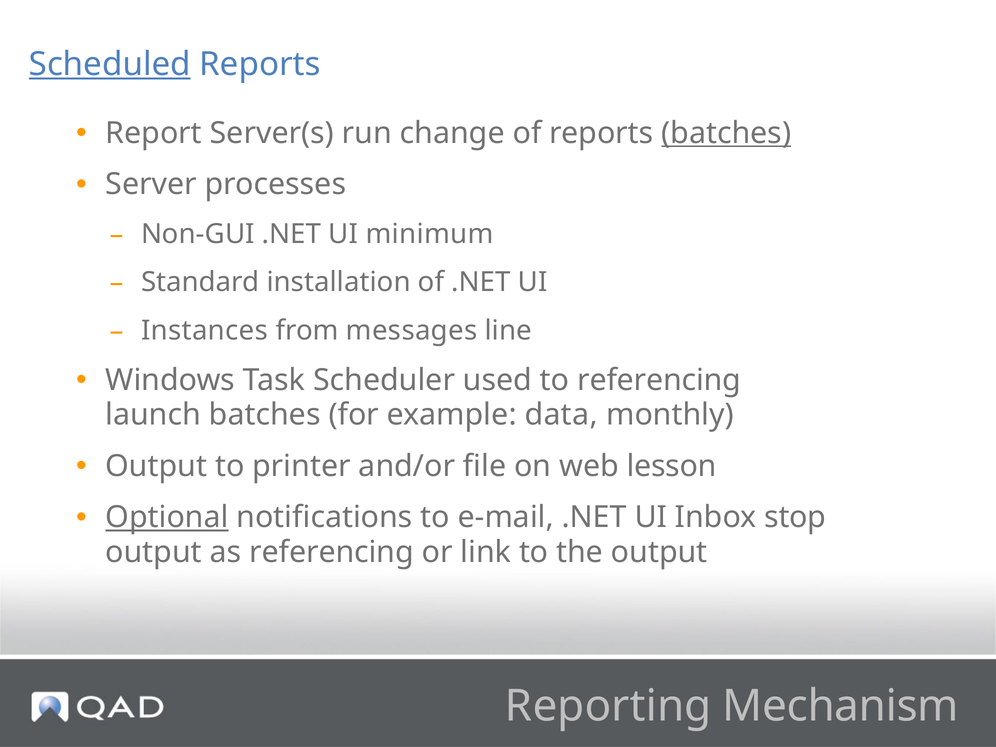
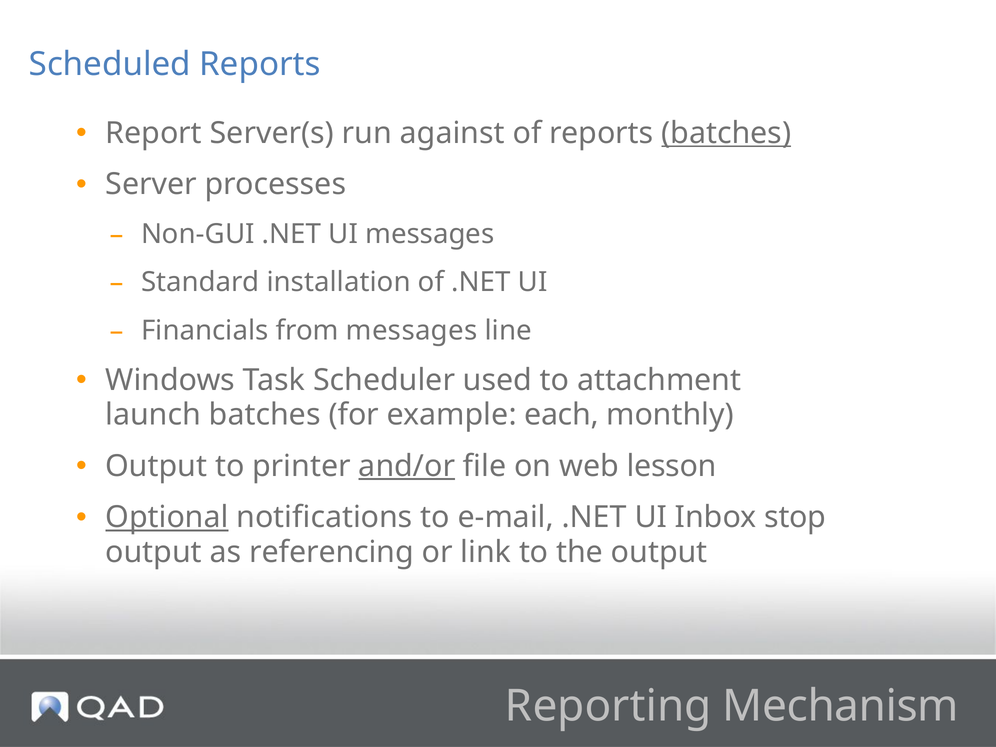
Scheduled underline: present -> none (110, 64)
change: change -> against (452, 133)
UI minimum: minimum -> messages (430, 234)
Instances: Instances -> Financials (205, 330)
to referencing: referencing -> attachment (659, 380)
data: data -> each (562, 415)
and/or underline: none -> present (407, 466)
